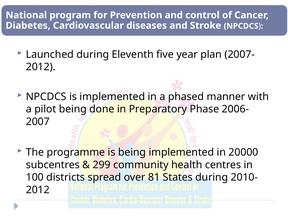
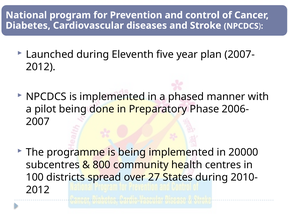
299: 299 -> 800 (102, 165)
81: 81 -> 27 (154, 177)
